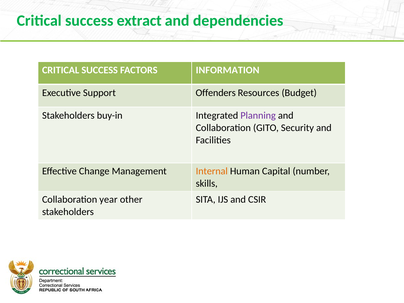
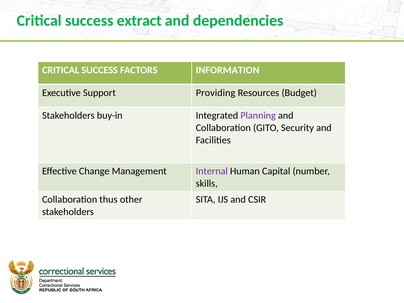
Offenders: Offenders -> Providing (216, 93)
Internal colour: orange -> purple (212, 171)
year: year -> thus (108, 200)
